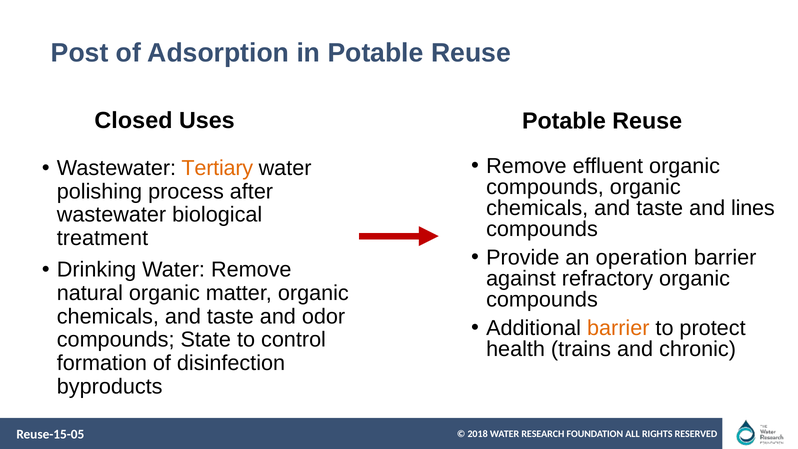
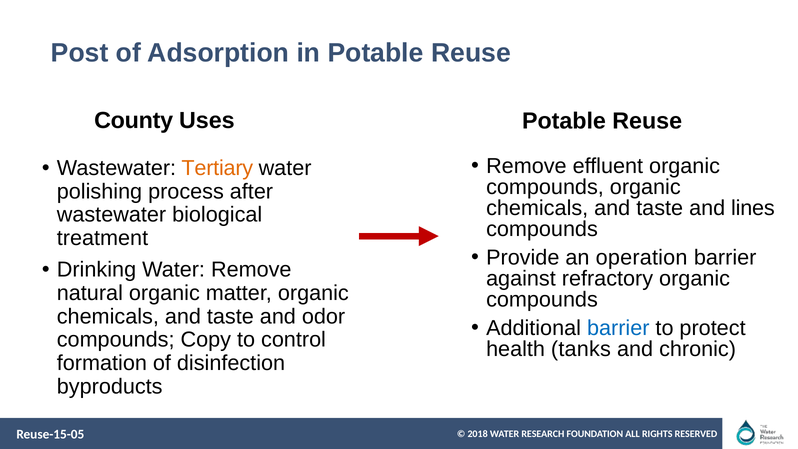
Closed: Closed -> County (134, 120)
barrier colour: orange -> blue (618, 328)
State: State -> Copy (206, 340)
trains: trains -> tanks (581, 349)
